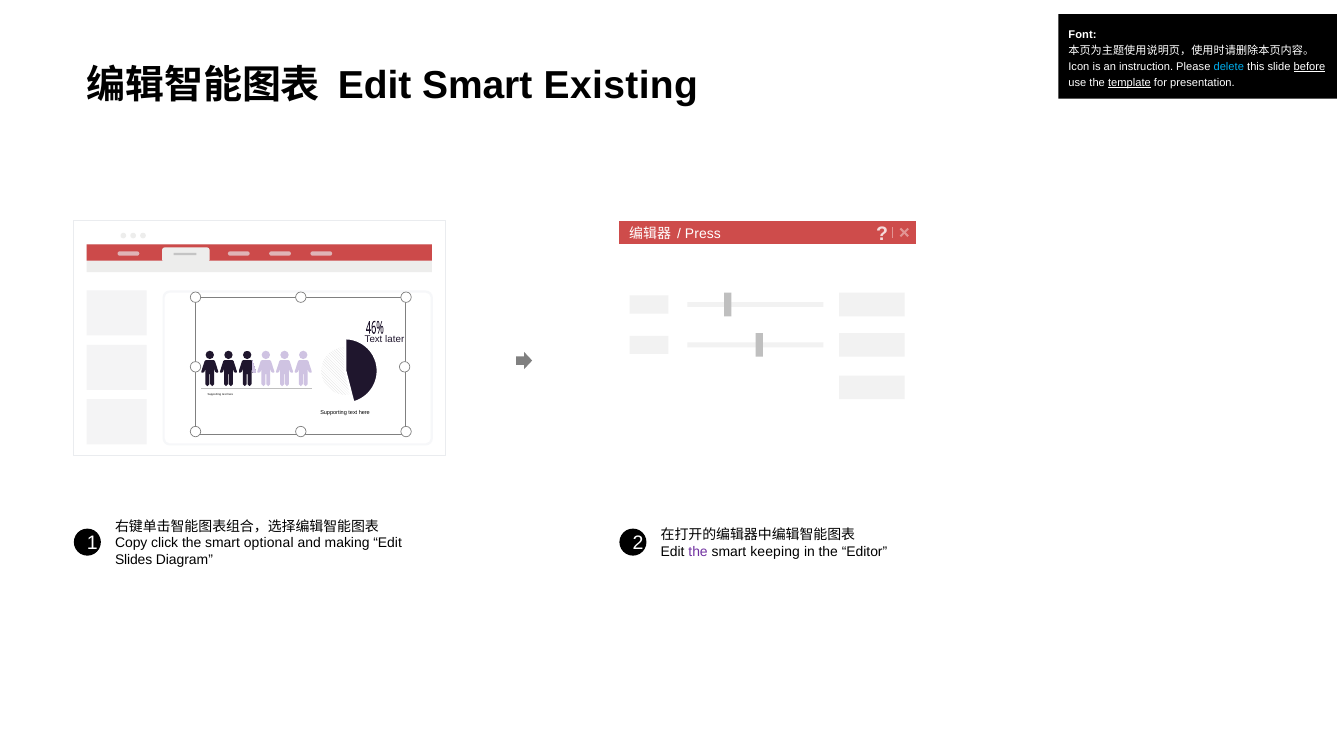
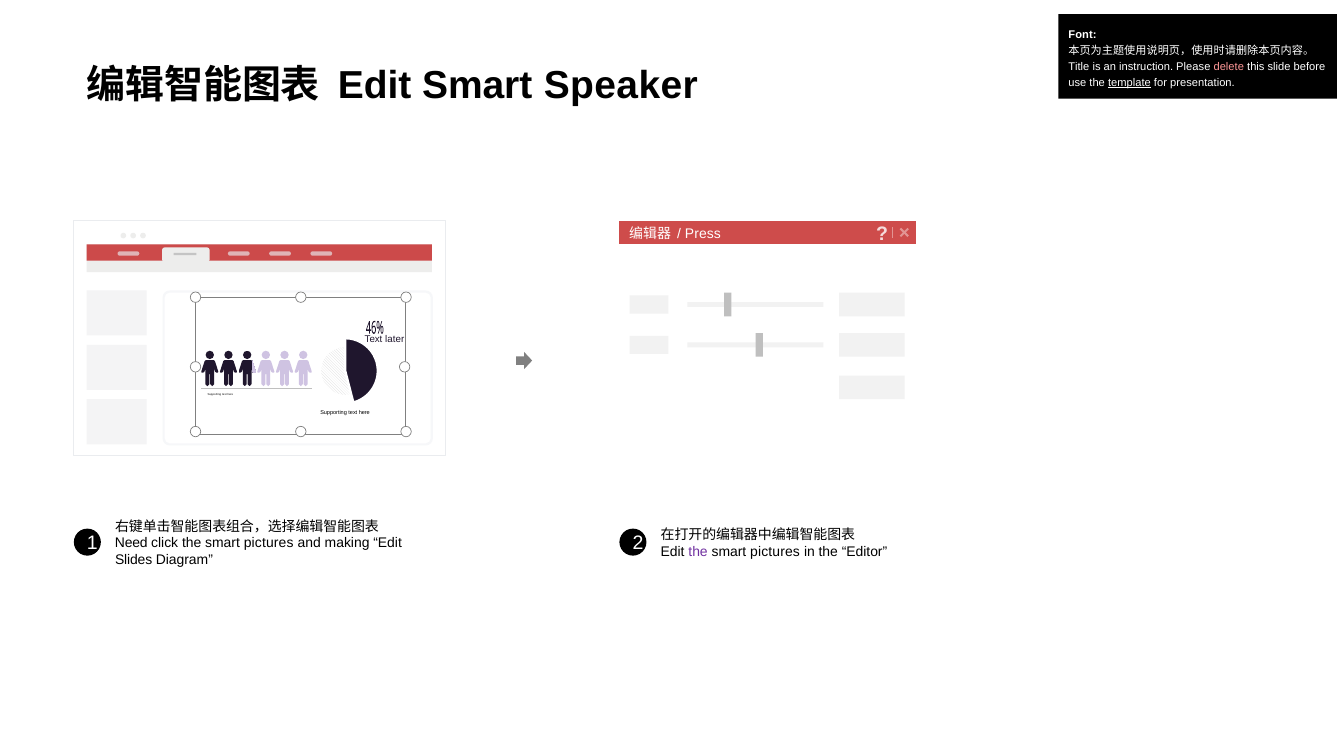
Icon: Icon -> Title (1079, 66)
delete colour: light blue -> pink (1229, 66)
before underline: present -> none (1309, 66)
Existing: Existing -> Speaker (621, 85)
Copy: Copy -> Need (131, 543)
click the smart optional: optional -> pictures (269, 543)
keeping: keeping -> pictures (775, 552)
